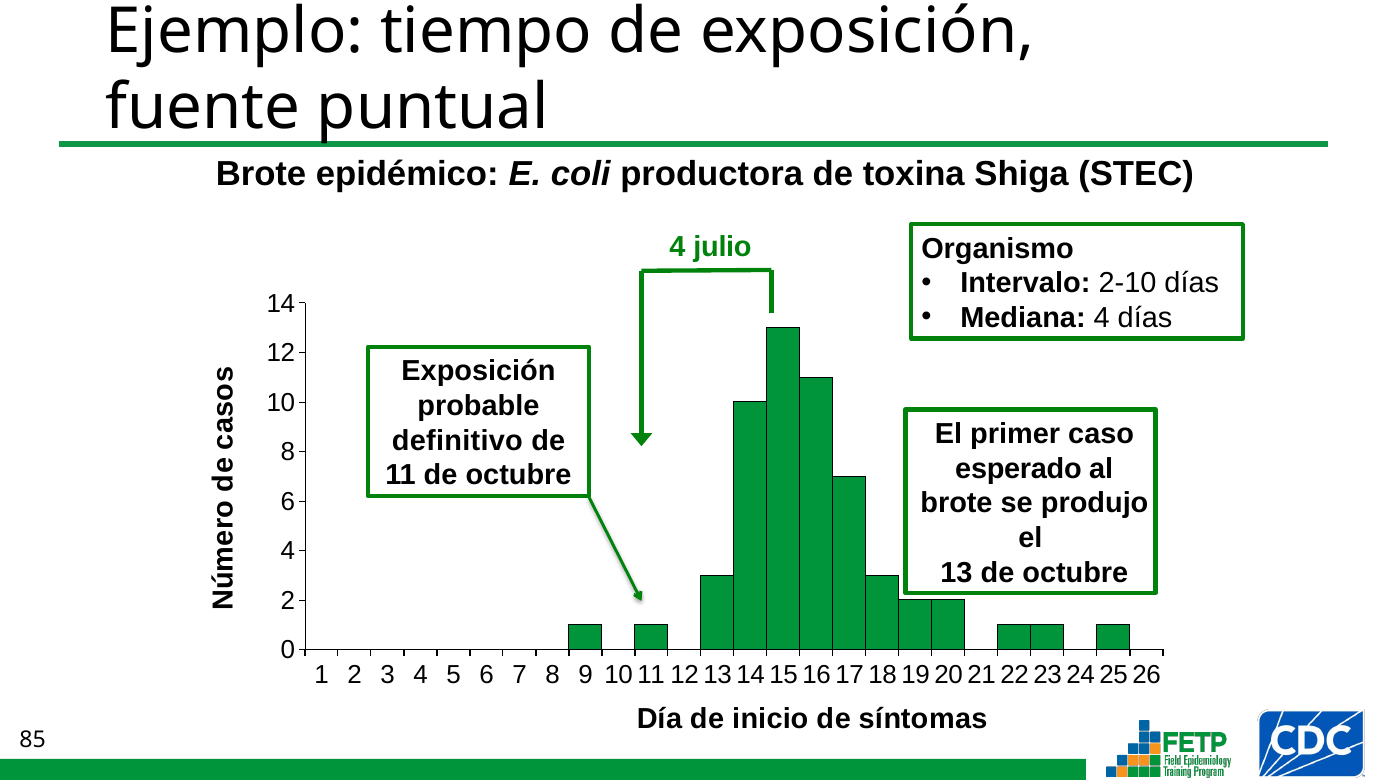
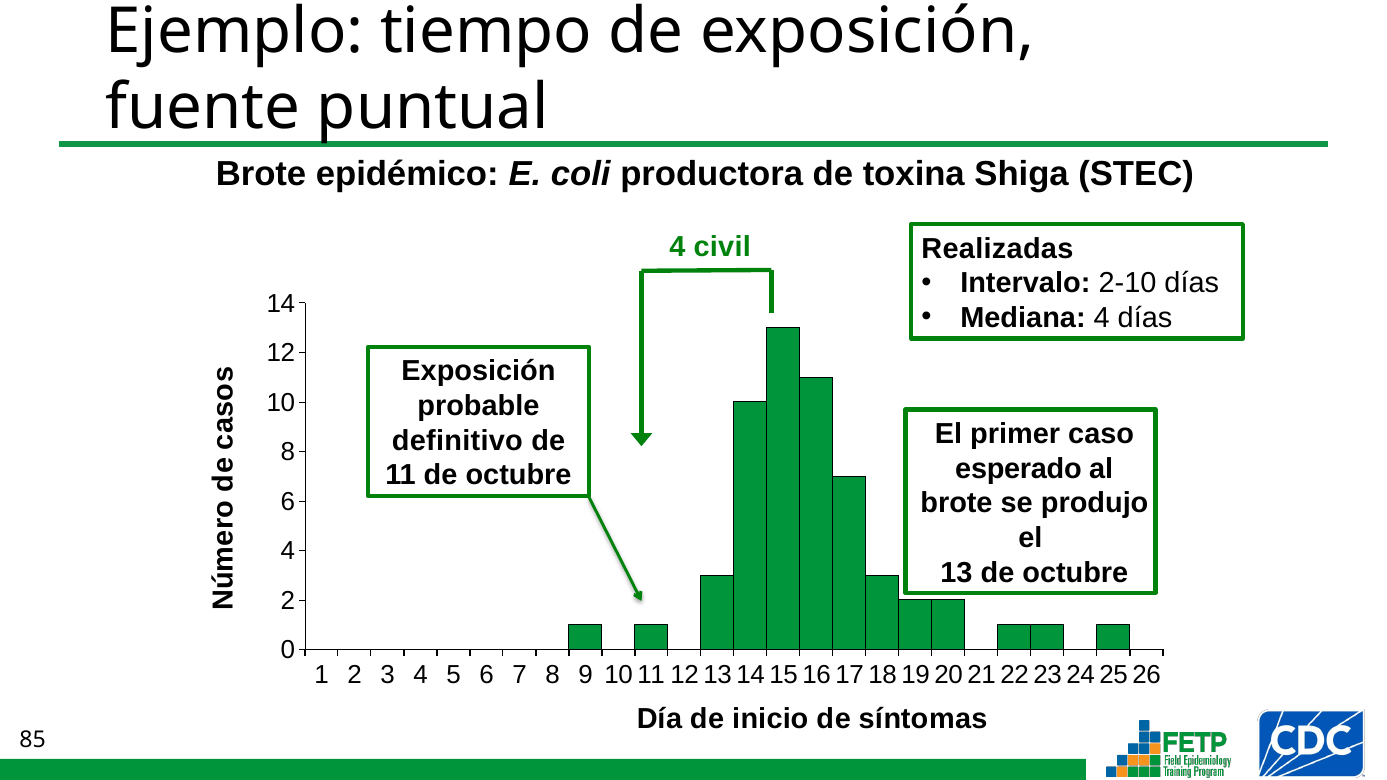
julio: julio -> civil (722, 247)
Organismo: Organismo -> Realizadas (997, 249)
